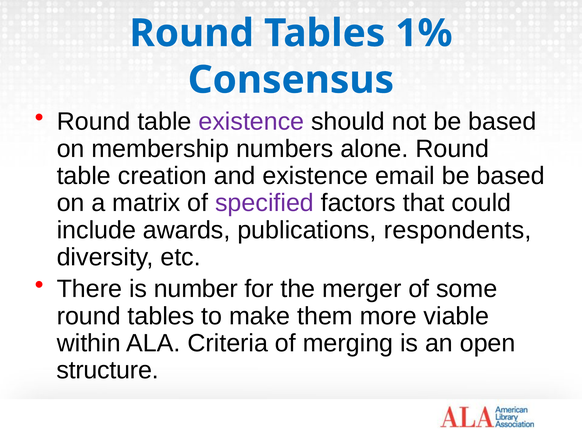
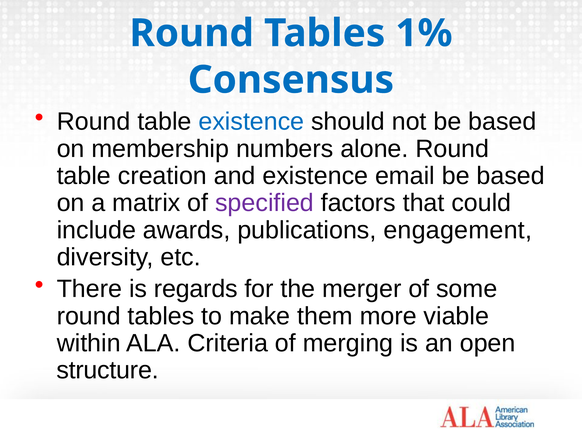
existence colour: purple -> blue (251, 122)
respondents: respondents -> engagement (458, 230)
number: number -> regards (196, 289)
